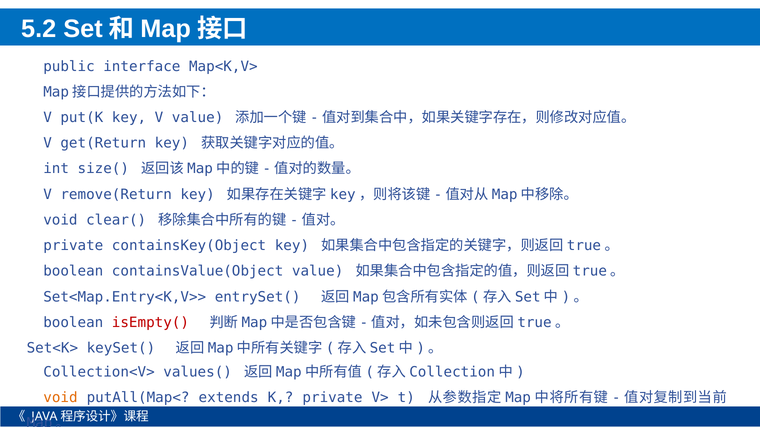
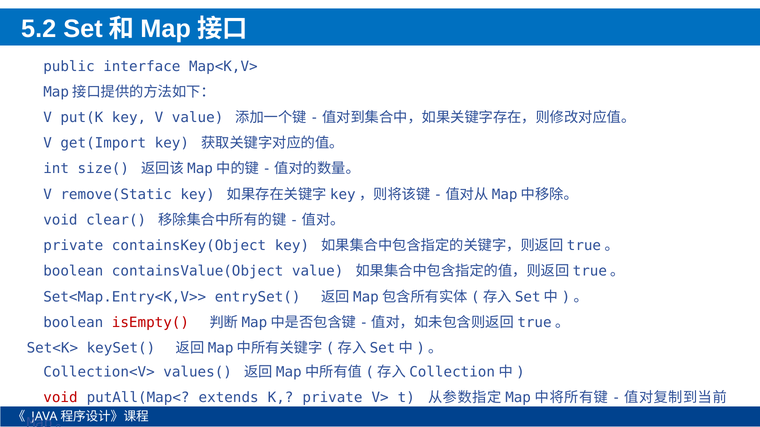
get(Return: get(Return -> get(Import (103, 143)
remove(Return: remove(Return -> remove(Static (116, 195)
void colour: orange -> red (60, 398)
